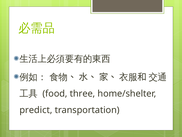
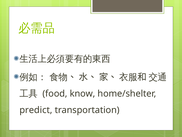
three: three -> know (82, 93)
